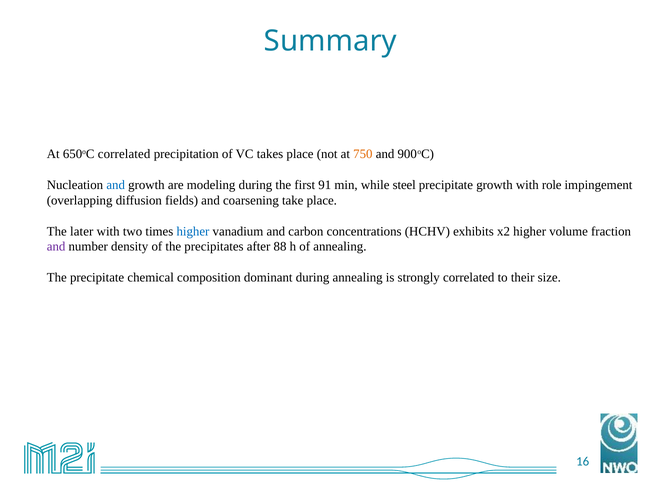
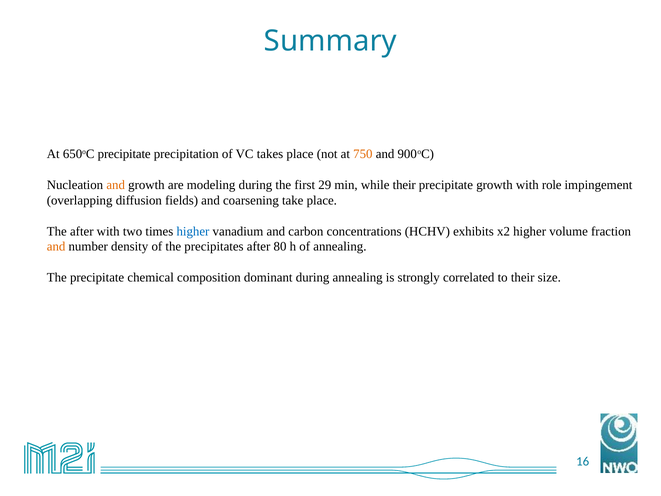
650oC correlated: correlated -> precipitate (124, 154)
and colour: blue -> orange (116, 185)
91: 91 -> 29 (325, 185)
while steel: steel -> their (404, 185)
The later: later -> after (82, 231)
and colour: purple -> orange (56, 247)
88: 88 -> 80 (280, 247)
